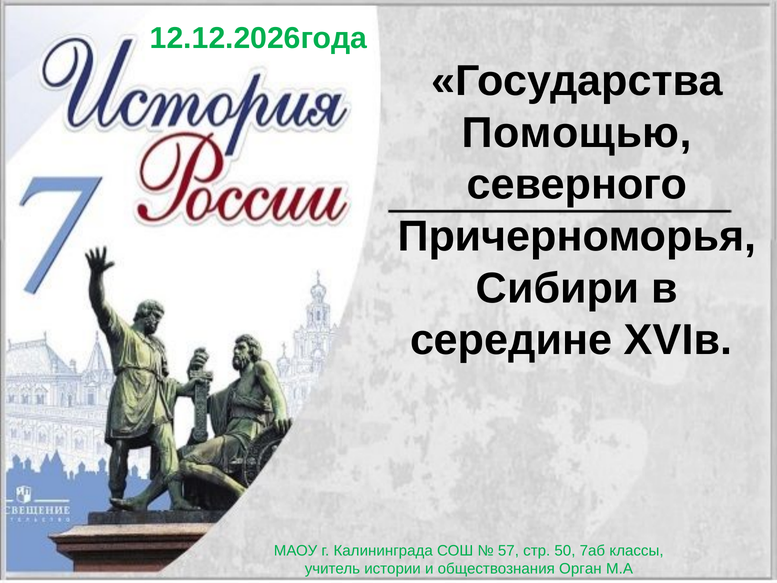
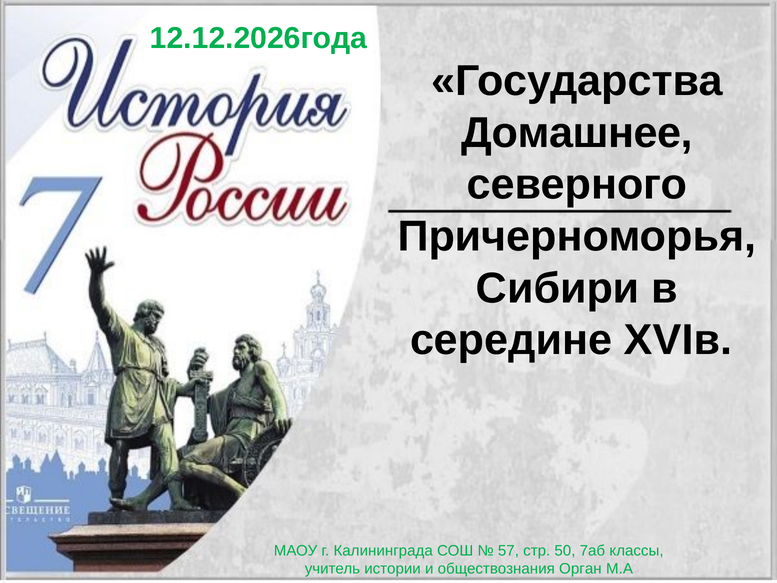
Помощью: Помощью -> Домашнее (577, 133)
